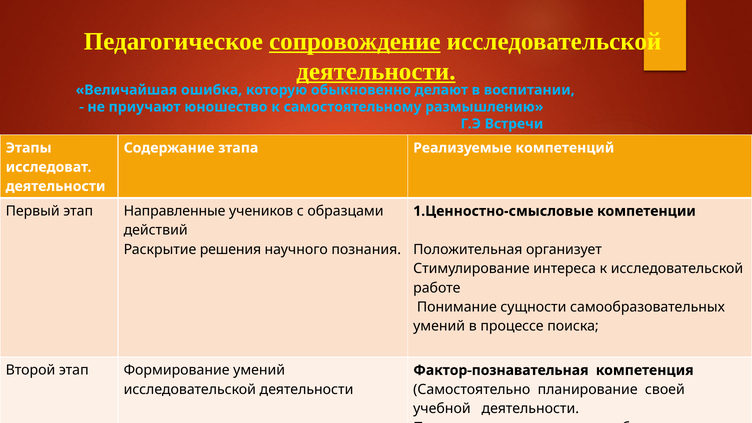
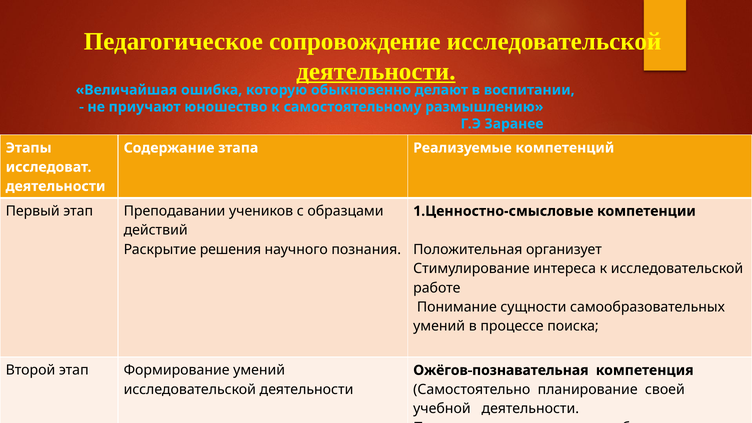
сопровождение underline: present -> none (355, 41)
Встречи: Встречи -> Заранее (514, 124)
Направленные: Направленные -> Преподавании (175, 211)
Фактор-познавательная: Фактор-познавательная -> Ожёгов-познавательная (501, 370)
